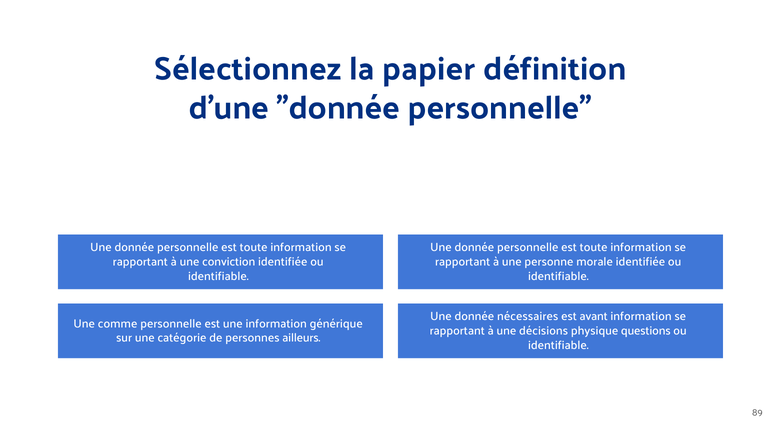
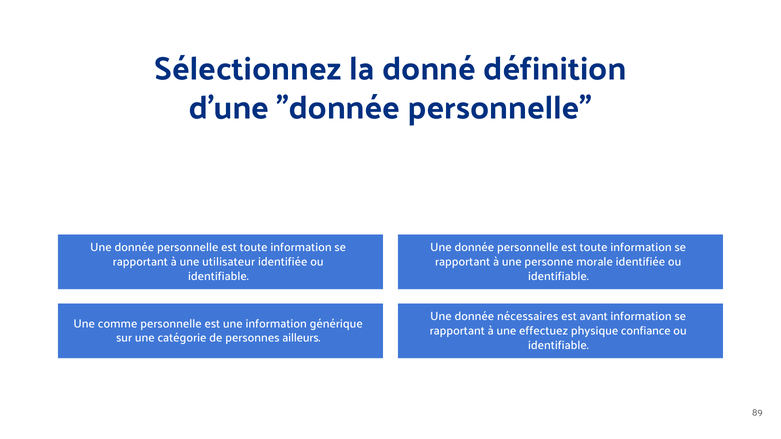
papier: papier -> donné (429, 69)
conviction: conviction -> utilisateur (229, 262)
décisions: décisions -> effectuez (544, 331)
questions: questions -> confiance (646, 331)
